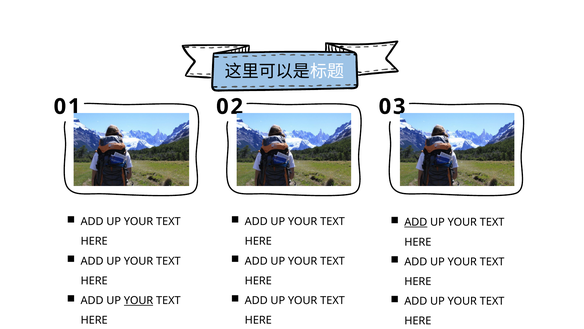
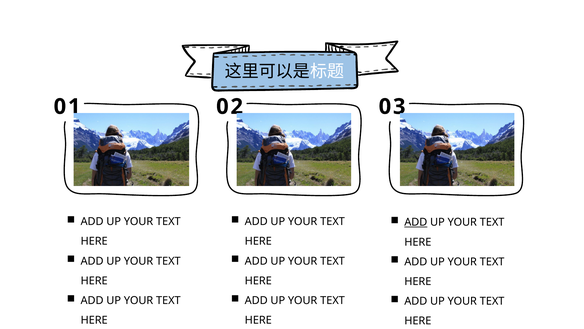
YOUR underline: present -> none (139, 300)
